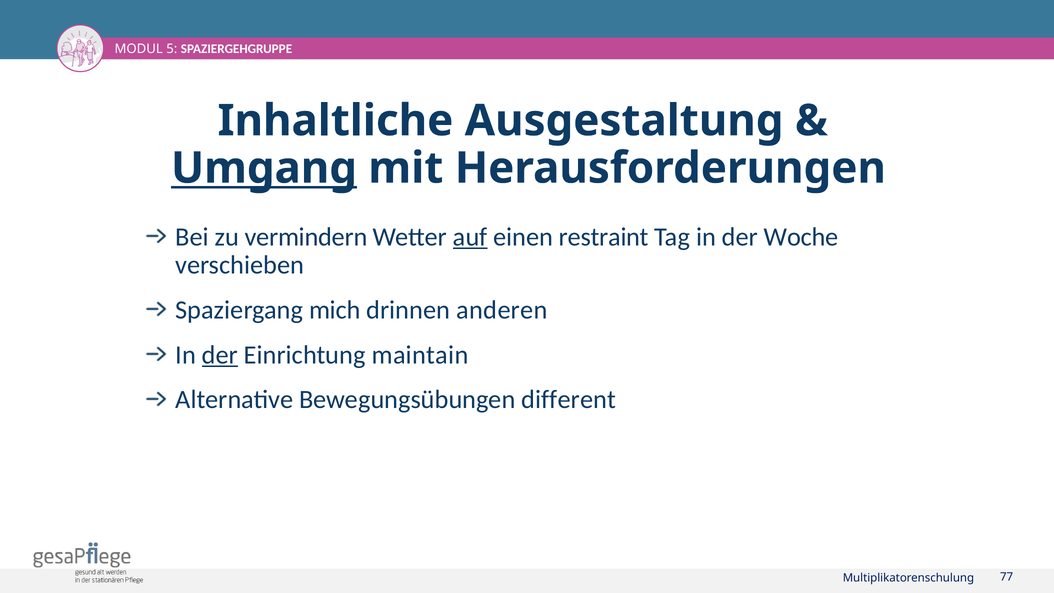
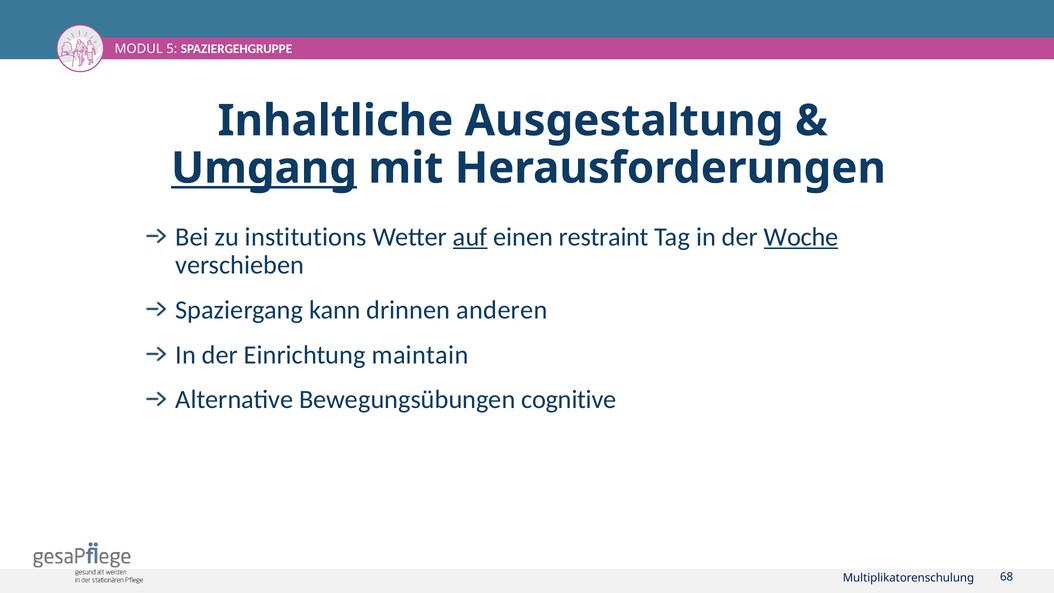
vermindern: vermindern -> institutions (306, 237)
Woche underline: none -> present (801, 237)
mich: mich -> kann (335, 310)
der underline: present -> none (220, 355)
different: different -> cognitive (569, 400)
77: 77 -> 68 (1007, 577)
